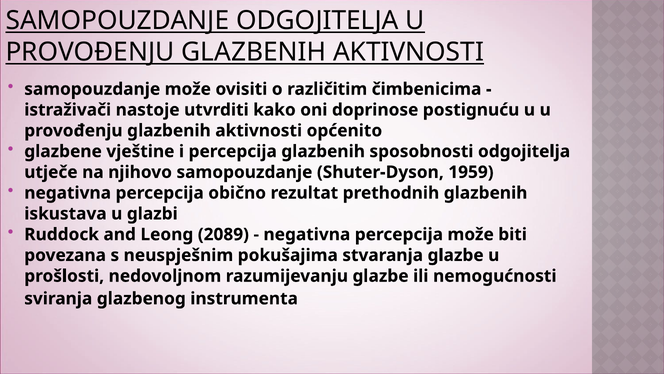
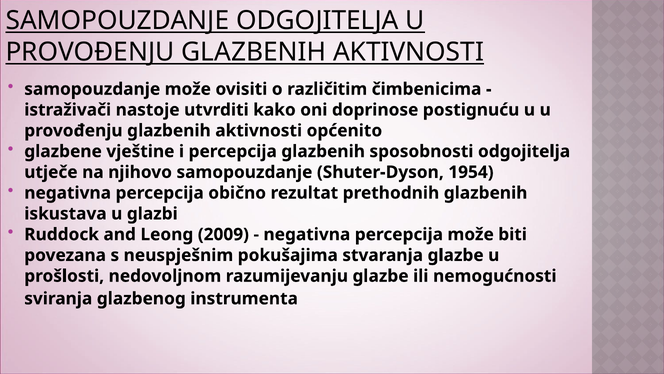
1959: 1959 -> 1954 (471, 172)
2089: 2089 -> 2009 (223, 234)
